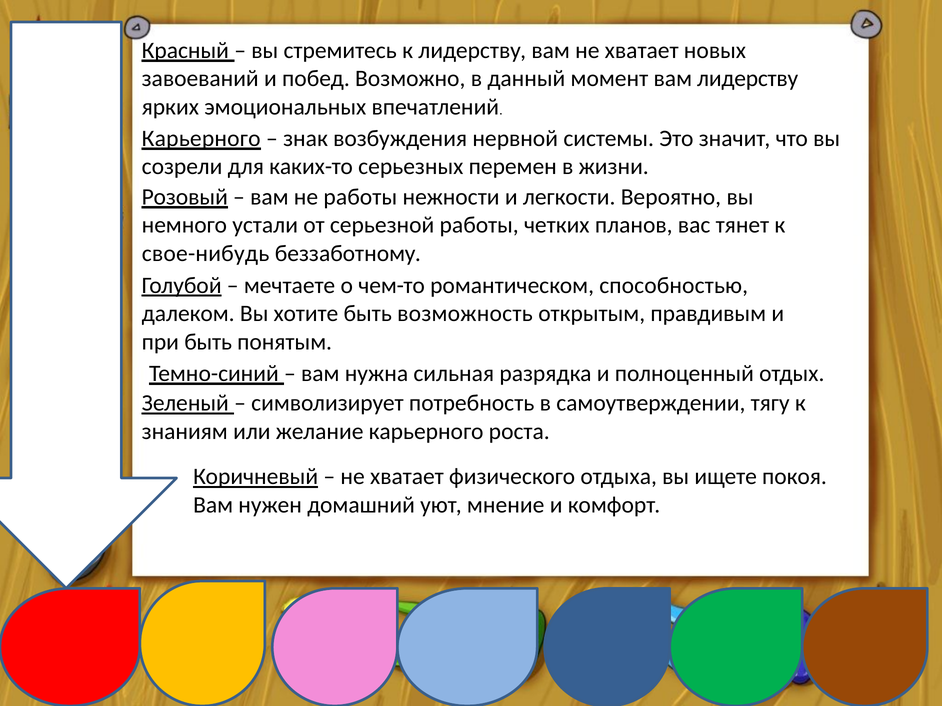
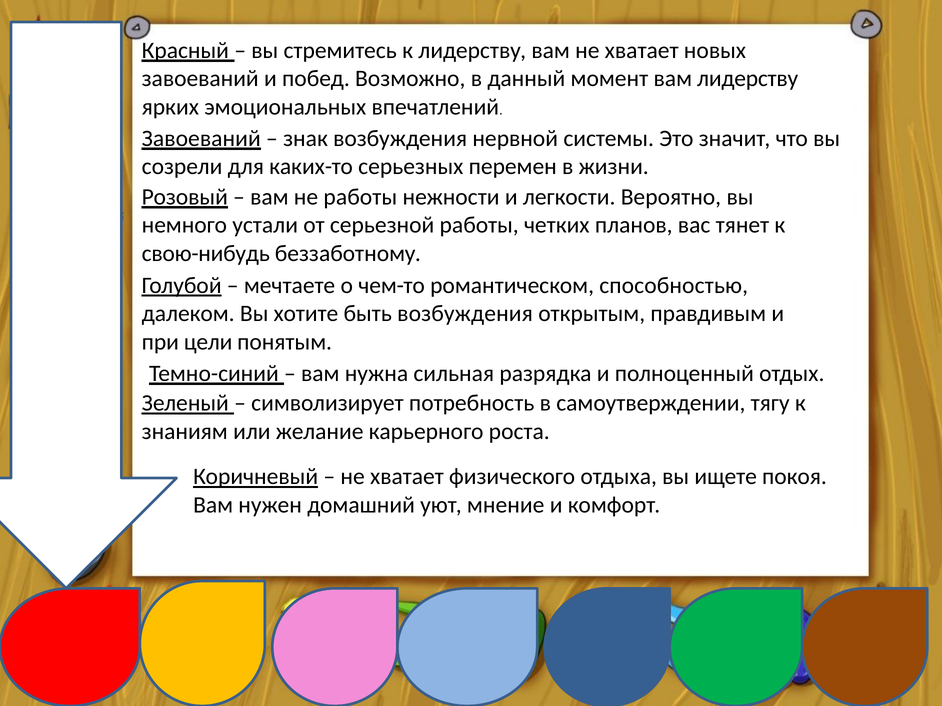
Карьерного: Карьерного -> Завоеваний (201, 139)
свое-нибудь: свое-нибудь -> свою-нибудь (206, 254)
быть возможность: возможность -> возбуждения (465, 314)
при быть: быть -> цели (208, 342)
